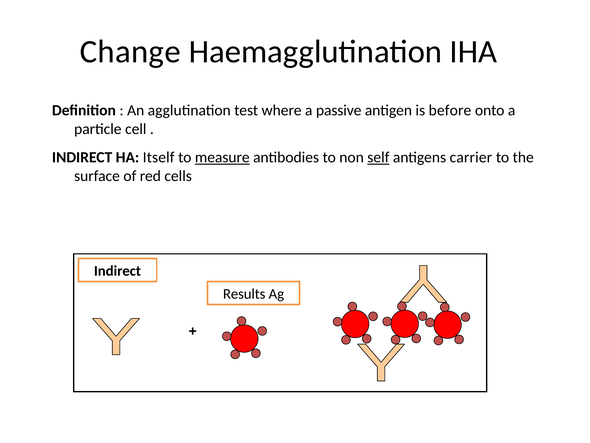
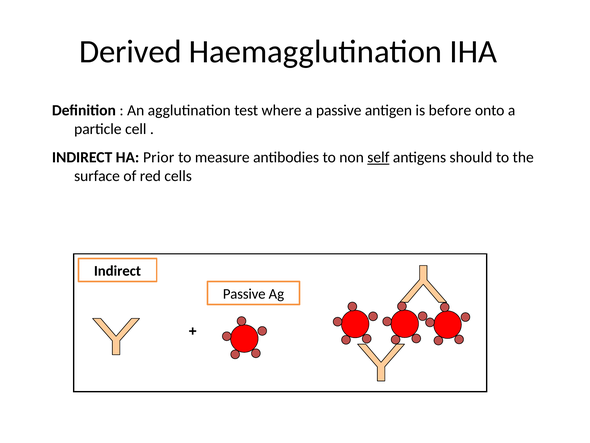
Change: Change -> Derived (130, 51)
Itself: Itself -> Prior (159, 157)
measure underline: present -> none (222, 157)
carrier: carrier -> should (471, 157)
Results: Results -> Passive (244, 294)
